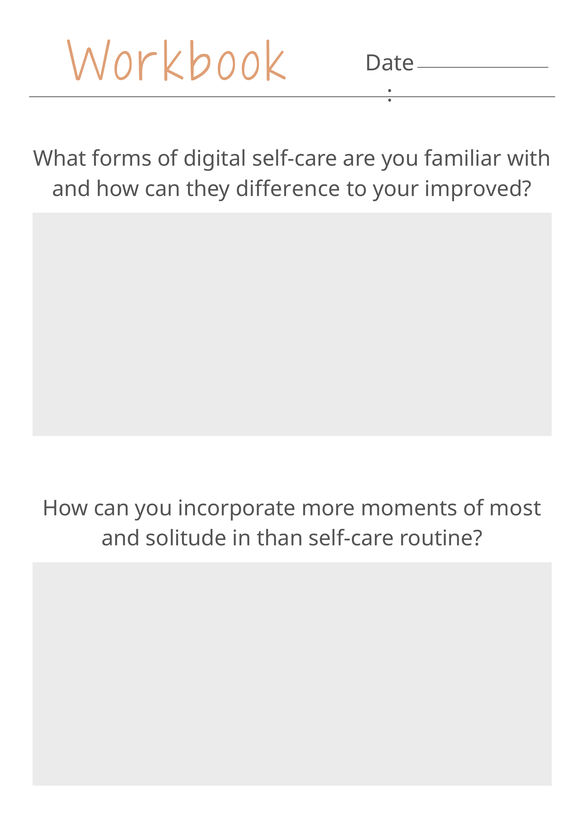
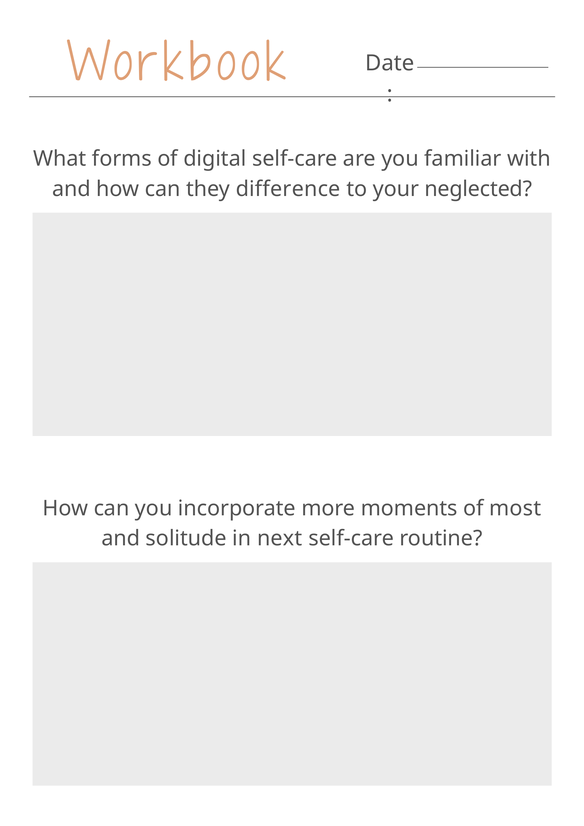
improved: improved -> neglected (478, 189)
than: than -> next (280, 539)
